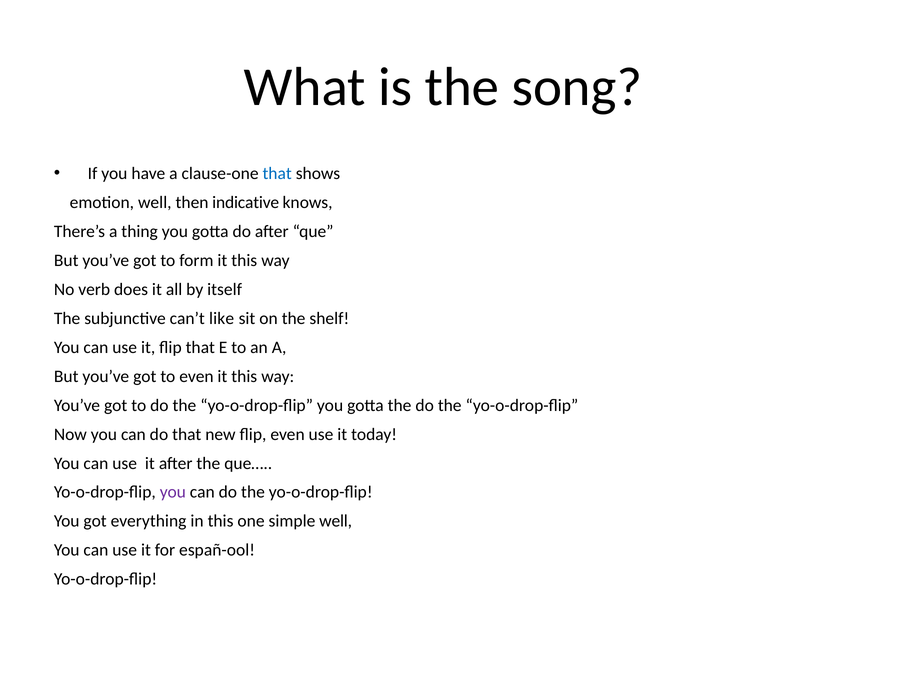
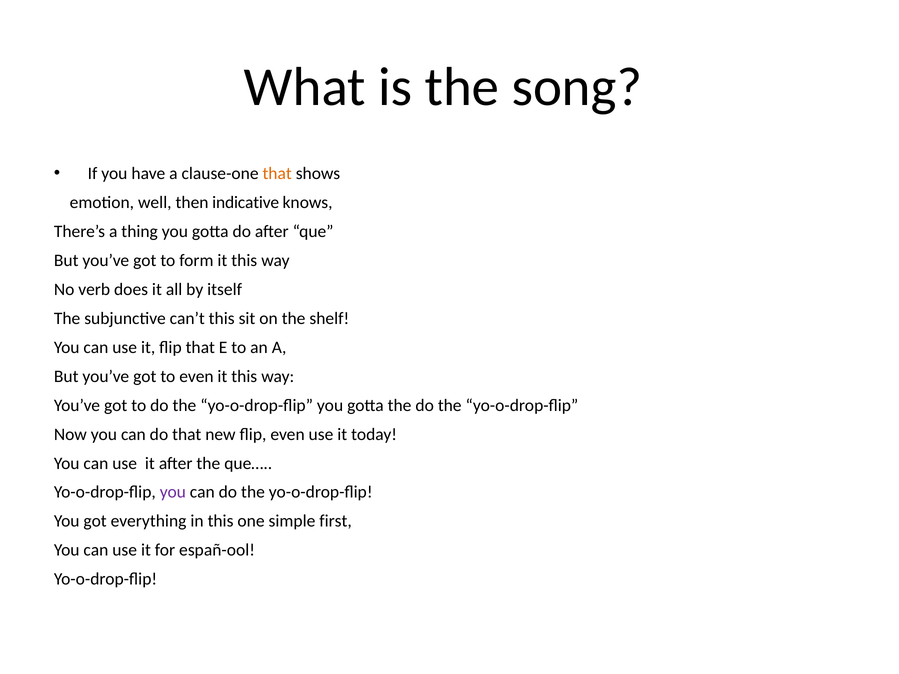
that colour: blue -> orange (277, 174)
can’t like: like -> this (222, 318)
simple well: well -> first (336, 521)
